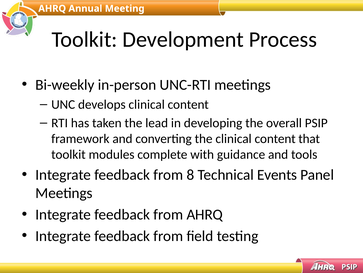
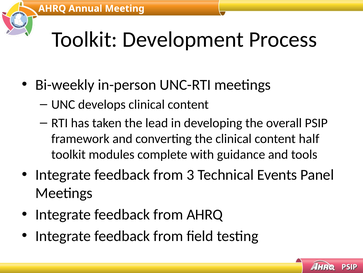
that: that -> half (309, 138)
8: 8 -> 3 (190, 174)
